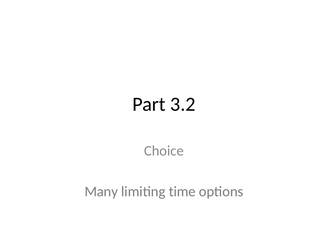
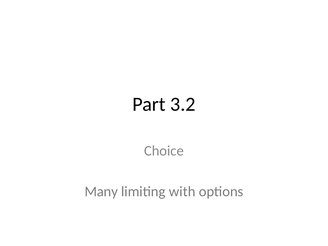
time: time -> with (182, 192)
